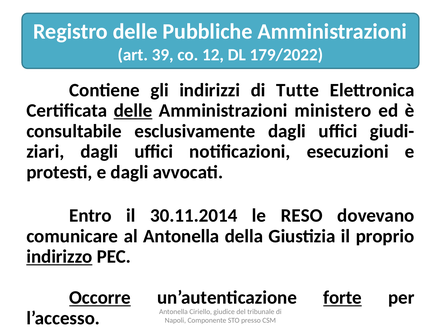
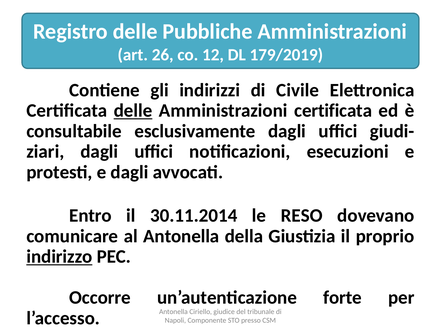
39: 39 -> 26 (163, 55)
179/2022: 179/2022 -> 179/2019 (286, 55)
Tutte: Tutte -> Civile (298, 90)
Amministrazioni ministero: ministero -> certificata (333, 111)
Occorre underline: present -> none (100, 298)
forte underline: present -> none (343, 298)
